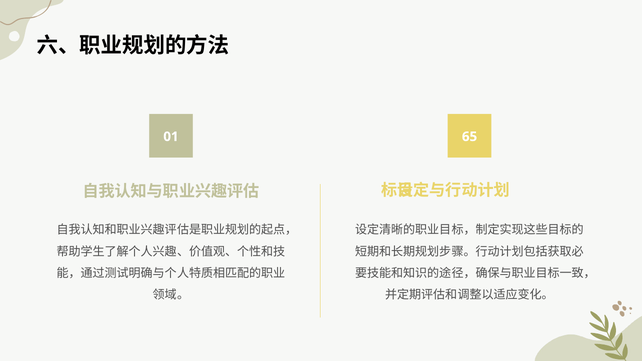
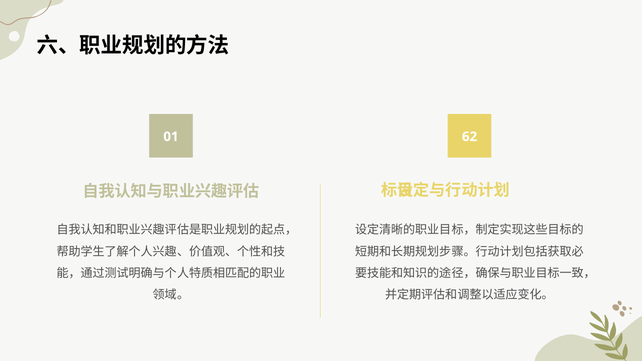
65: 65 -> 62 (470, 137)
